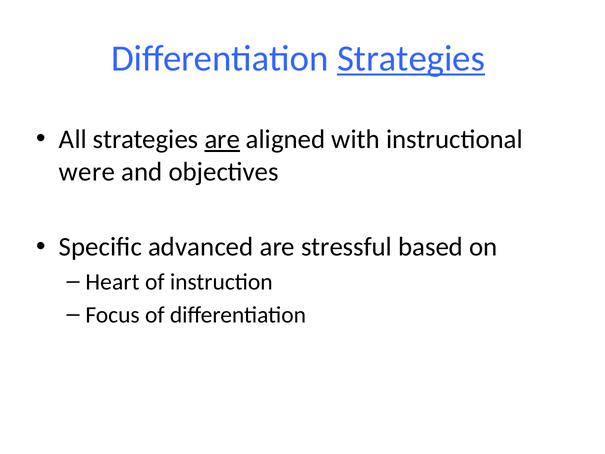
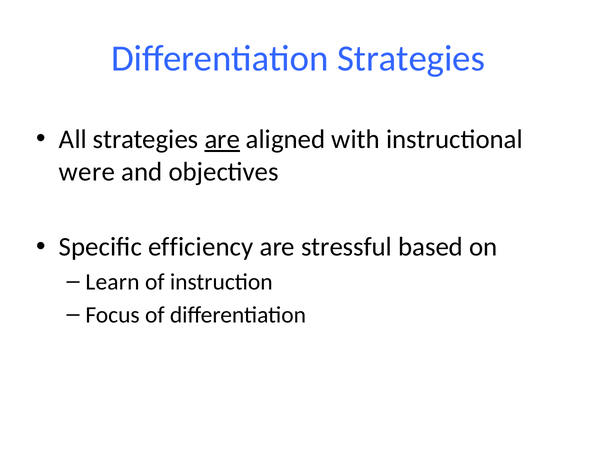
Strategies underline: present -> none (411, 59)
advanced: advanced -> efficiency (201, 247)
Heart: Heart -> Learn (112, 282)
